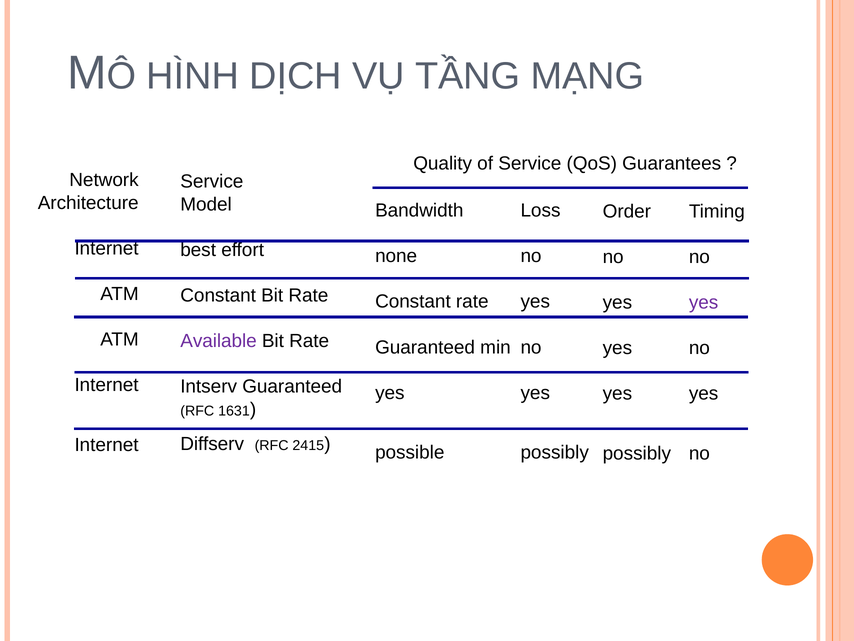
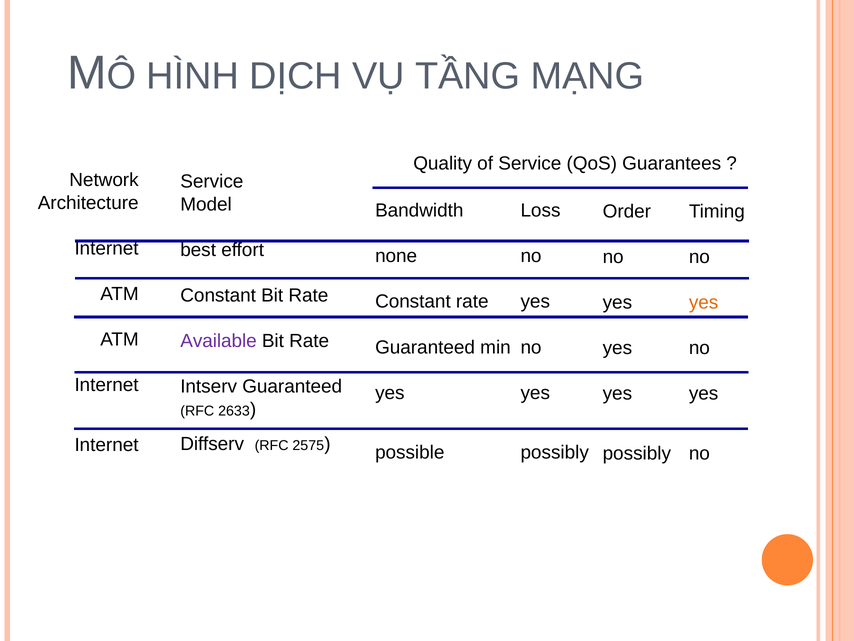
yes colour: purple -> orange (704, 302)
1631: 1631 -> 2633 (234, 411)
2415: 2415 -> 2575 (308, 445)
